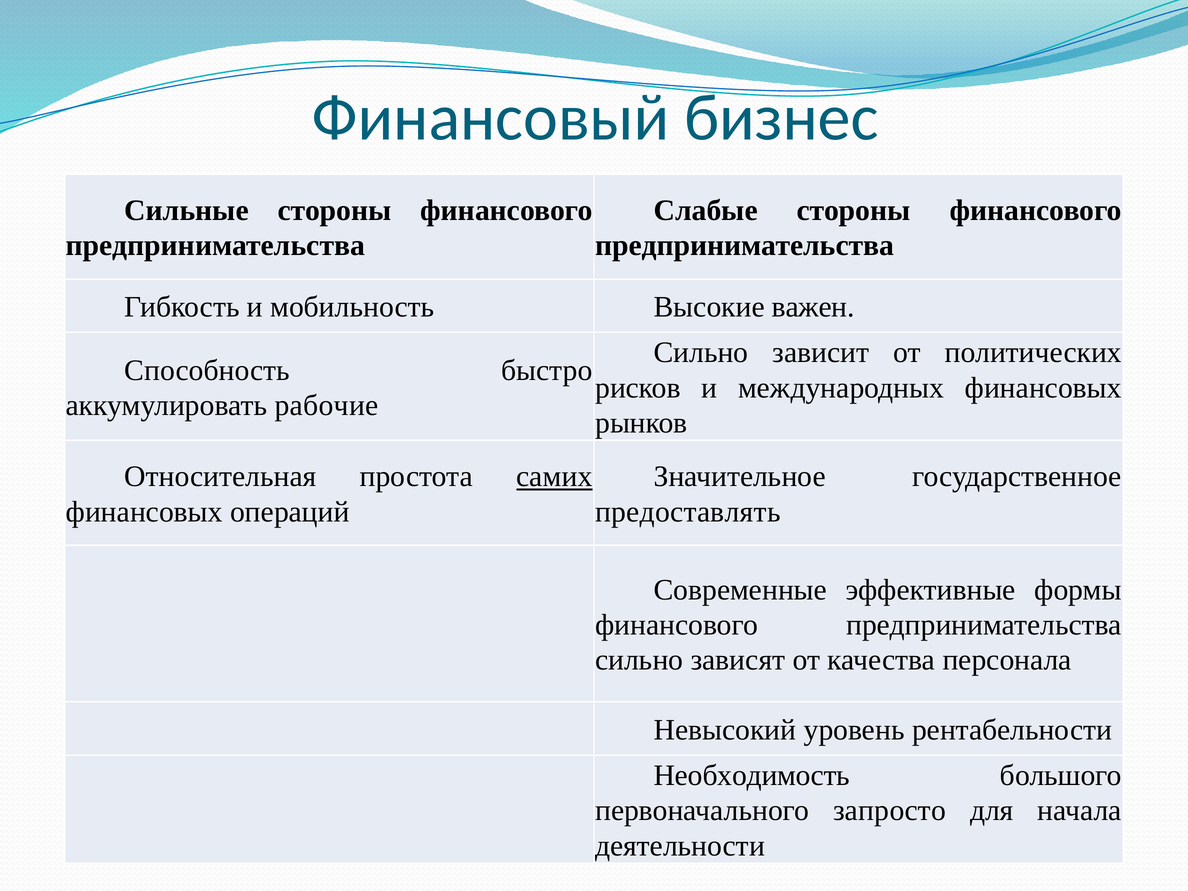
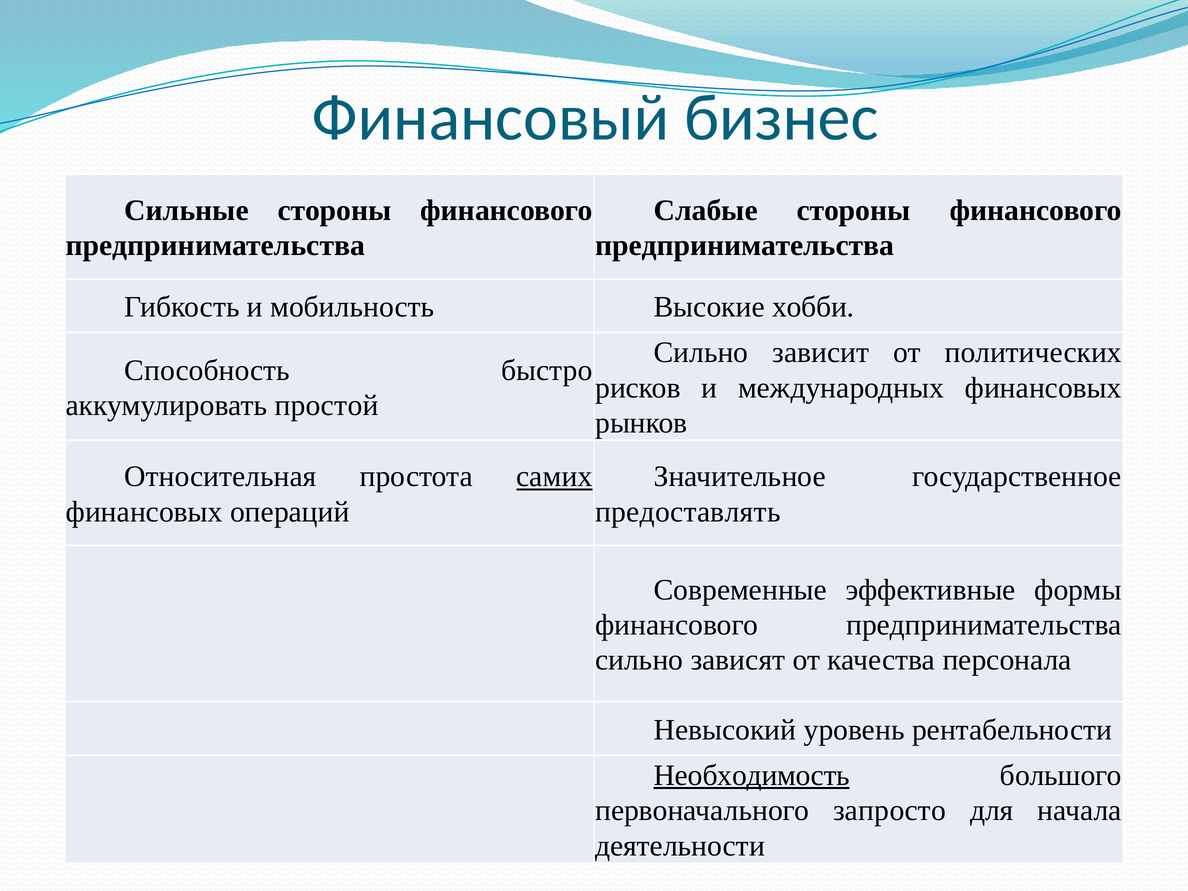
важен: важен -> хобби (813, 307)
рабочие: рабочие -> простой (327, 405)
Необходимость underline: none -> present (752, 775)
